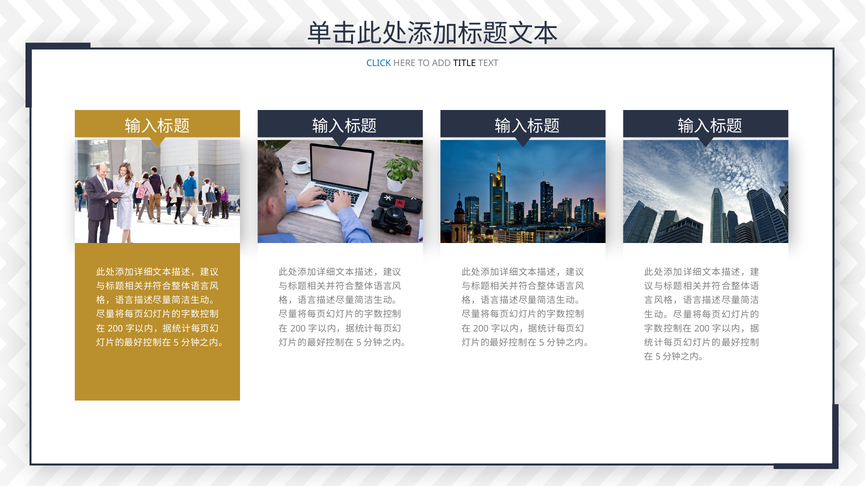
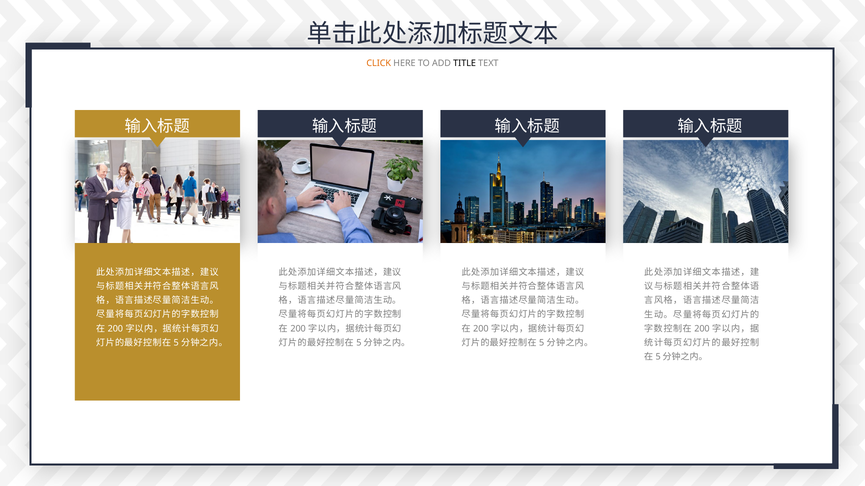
CLICK colour: blue -> orange (379, 63)
